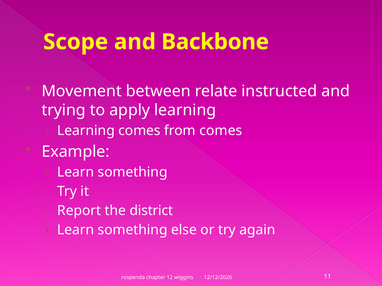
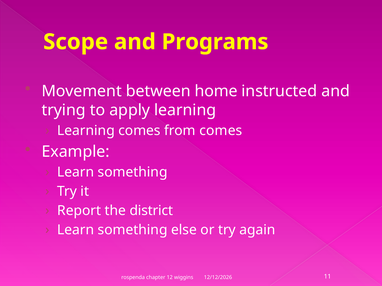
Backbone: Backbone -> Programs (215, 42)
relate: relate -> home (216, 91)
